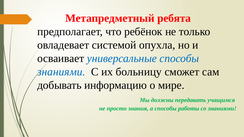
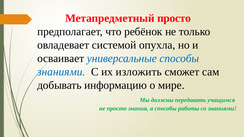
Метапредметный ребята: ребята -> просто (174, 18)
больницу: больницу -> изложить (139, 72)
